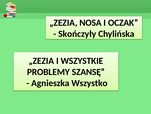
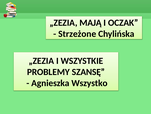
NOSA: NOSA -> MAJĄ (90, 23)
Skończyły: Skończyły -> Strzeżone (77, 34)
